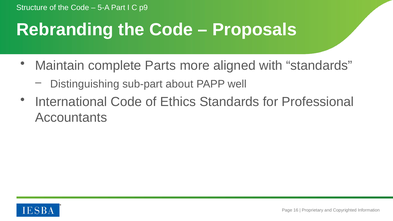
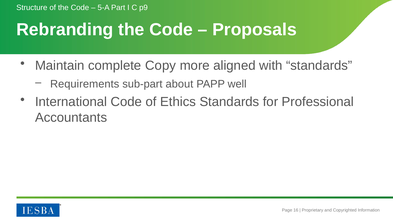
Parts: Parts -> Copy (160, 66)
Distinguishing: Distinguishing -> Requirements (85, 84)
